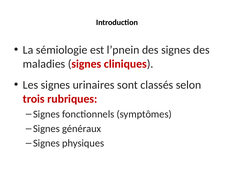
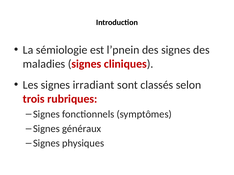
urinaires: urinaires -> irradiant (94, 85)
